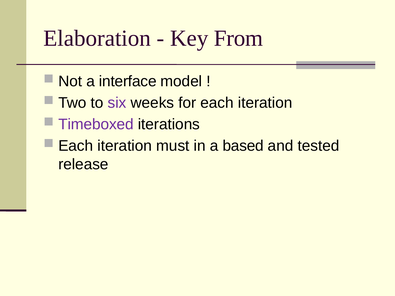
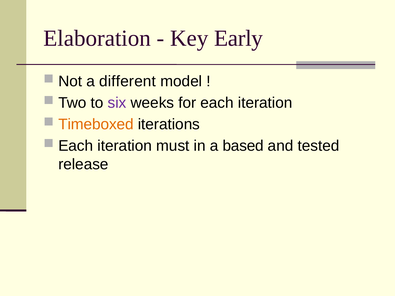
From: From -> Early (239, 38)
interface: interface -> different (128, 81)
Timeboxed colour: purple -> orange (96, 124)
